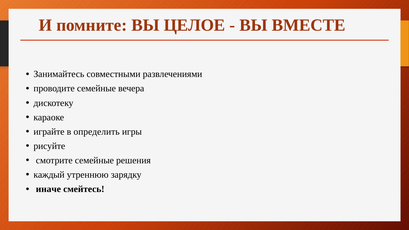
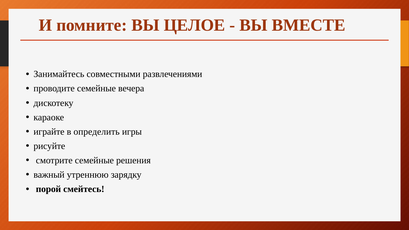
каждый: каждый -> важный (49, 175)
иначе: иначе -> порой (48, 189)
